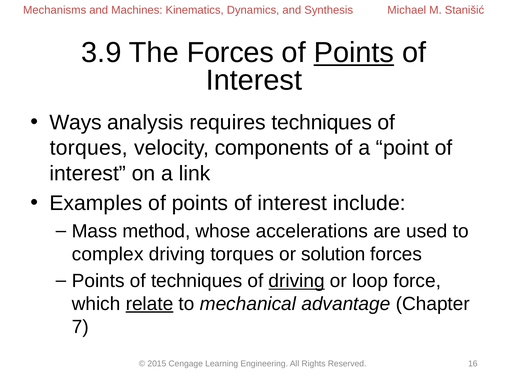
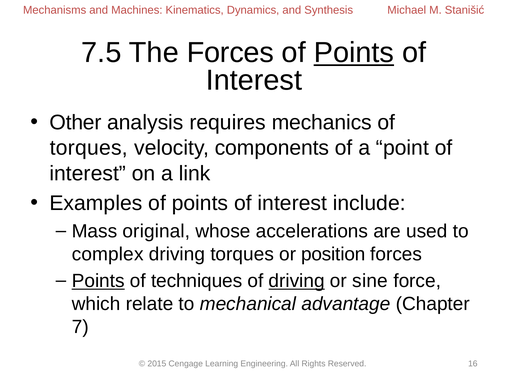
3.9: 3.9 -> 7.5 (101, 53)
Ways: Ways -> Other (76, 123)
requires techniques: techniques -> mechanics (322, 123)
method: method -> original (156, 231)
solution: solution -> position (333, 254)
Points underline: none -> present (98, 281)
loop: loop -> sine (370, 281)
relate underline: present -> none (150, 304)
